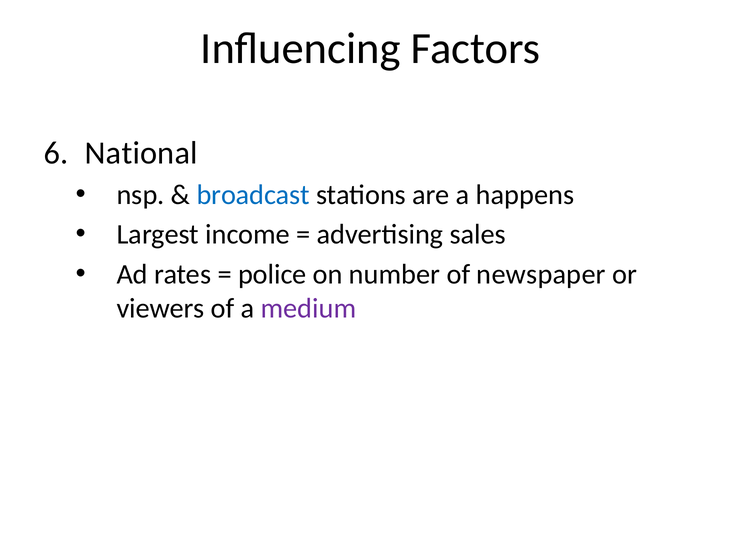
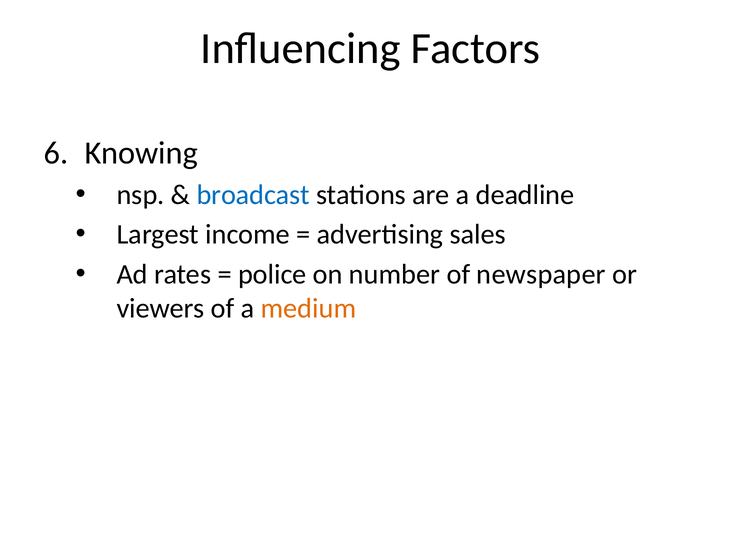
National: National -> Knowing (141, 153)
happens: happens -> deadline (525, 195)
medium colour: purple -> orange (308, 308)
